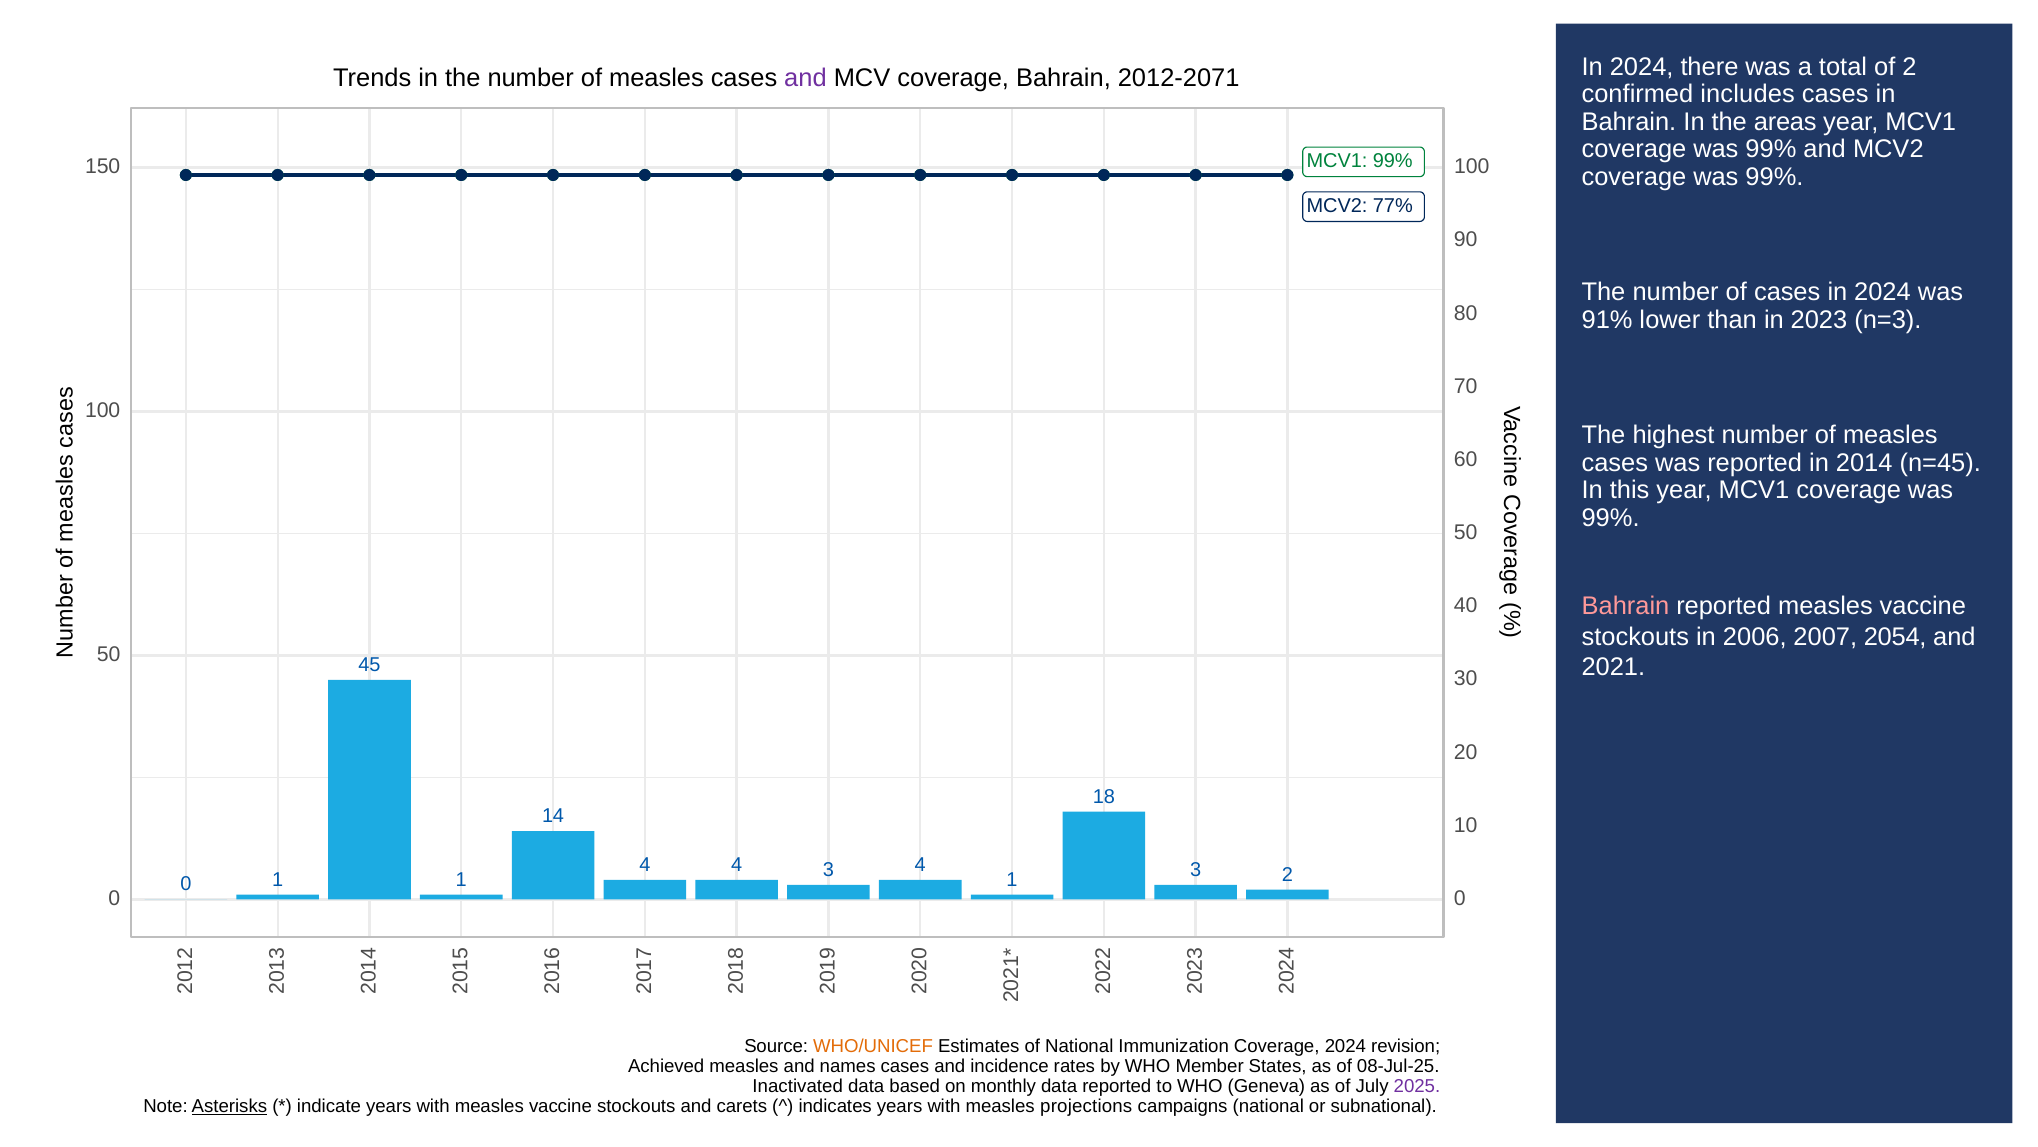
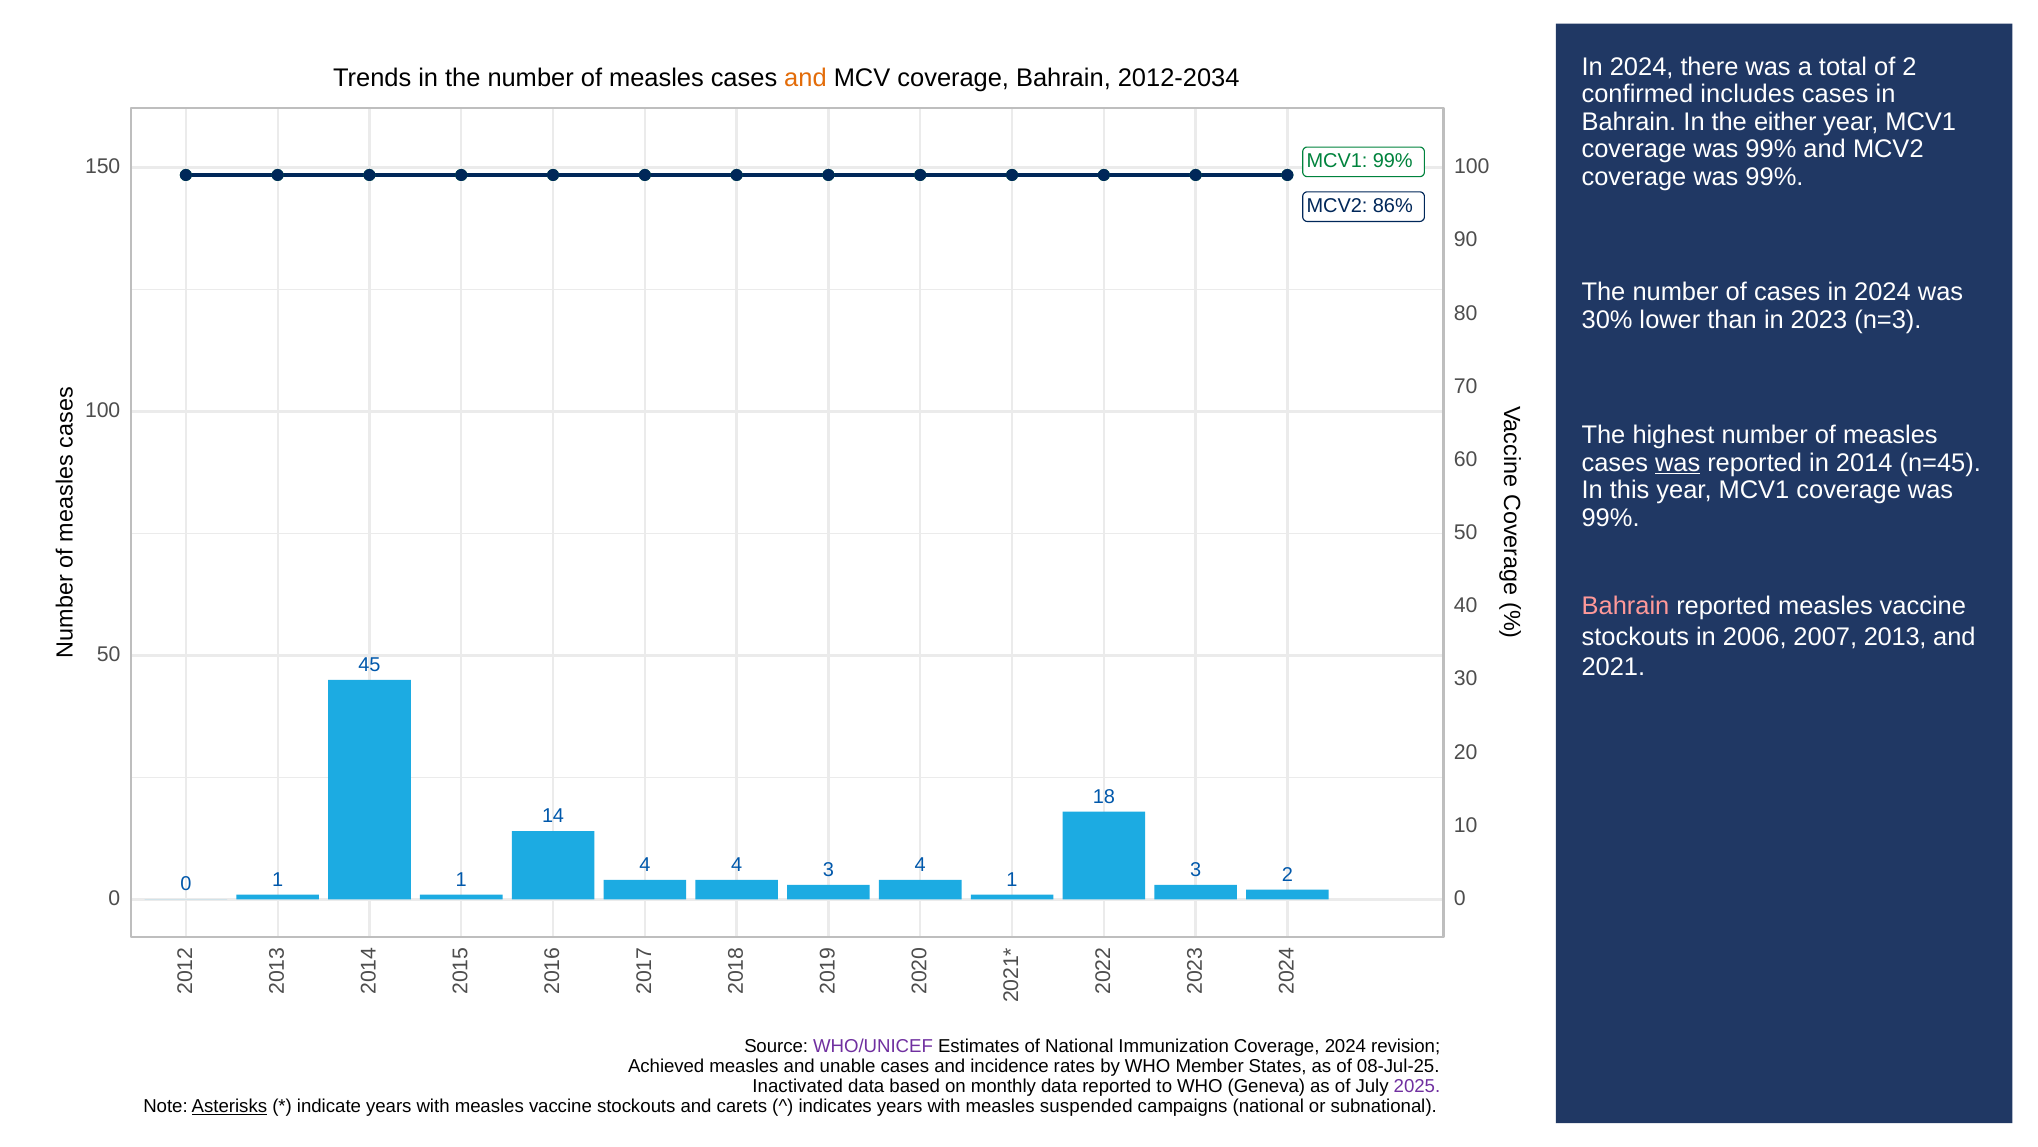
and colour: purple -> orange (806, 78)
2012-2071: 2012-2071 -> 2012-2034 (1179, 78)
areas: areas -> either (1785, 122)
77%: 77% -> 86% (1393, 205)
91%: 91% -> 30% (1607, 320)
was underline: none -> present (1678, 462)
2054: 2054 -> 2013 (1895, 636)
WHO/UNICEF colour: orange -> purple (873, 1046)
names: names -> unable (848, 1066)
projections: projections -> suspended (1086, 1106)
